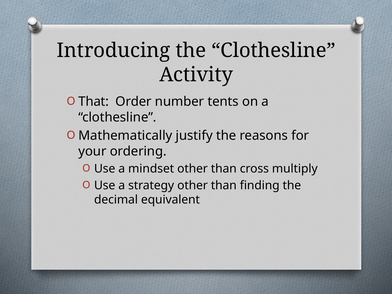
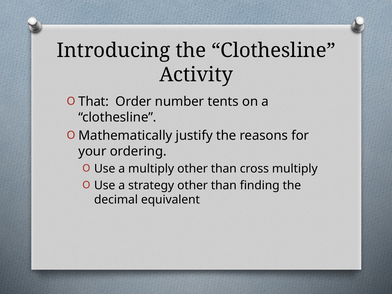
a mindset: mindset -> multiply (151, 169)
